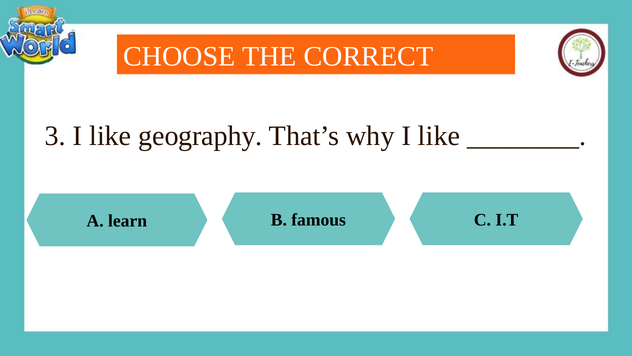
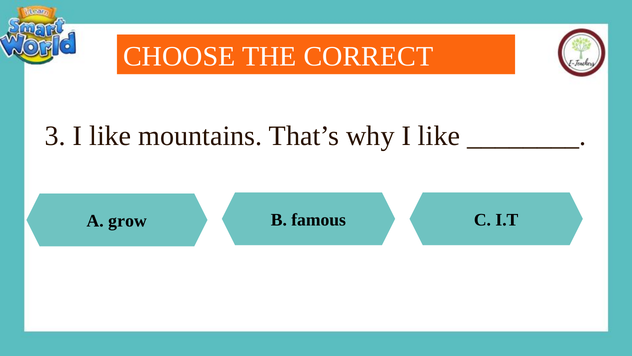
geography: geography -> mountains (200, 136)
learn: learn -> grow (128, 221)
